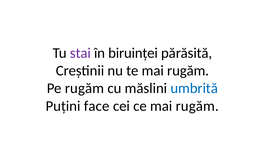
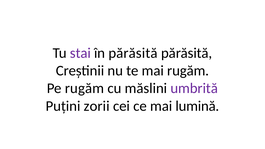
în biruinței: biruinței -> părăsită (133, 53)
umbrită colour: blue -> purple (194, 88)
face: face -> zorii (97, 106)
ce mai rugăm: rugăm -> lumină (197, 106)
